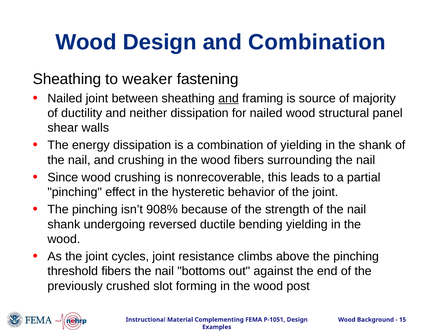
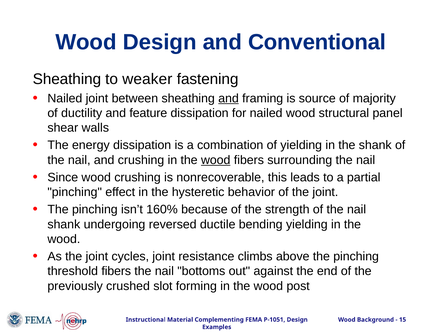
and Combination: Combination -> Conventional (317, 42)
neither: neither -> feature (148, 113)
wood underline: none -> present (216, 160)
908%: 908% -> 160% (162, 210)
